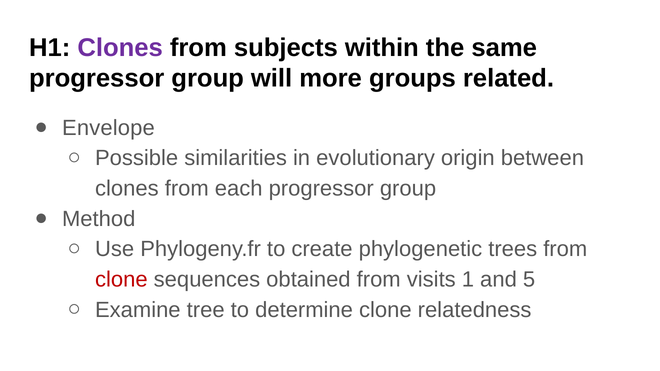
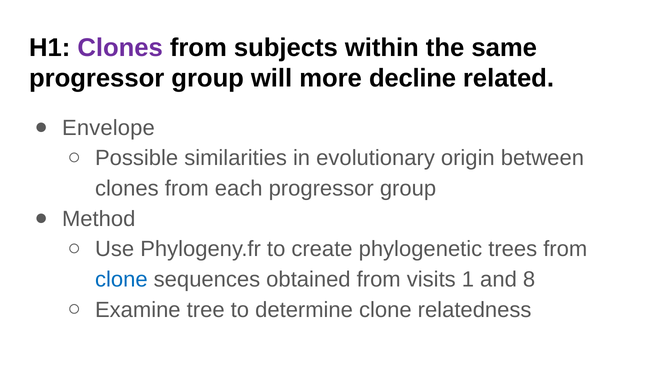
groups: groups -> decline (413, 78)
clone colour: red -> blue (121, 280)
5: 5 -> 8 (529, 280)
